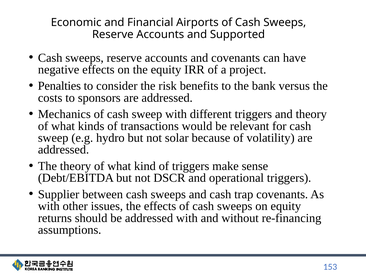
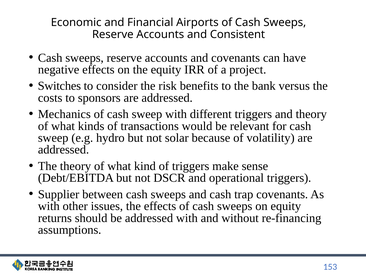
Supported: Supported -> Consistent (237, 34)
Penalties: Penalties -> Switches (59, 86)
